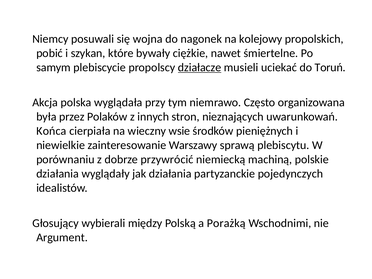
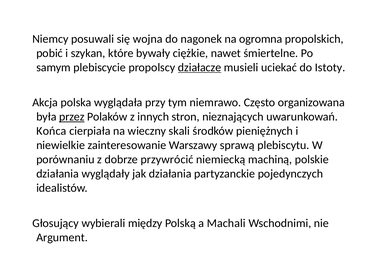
kolejowy: kolejowy -> ogromna (261, 39)
Toruń: Toruń -> Istoty (330, 67)
przez underline: none -> present (72, 117)
wsie: wsie -> skali (179, 131)
Porażką: Porażką -> Machali (226, 223)
